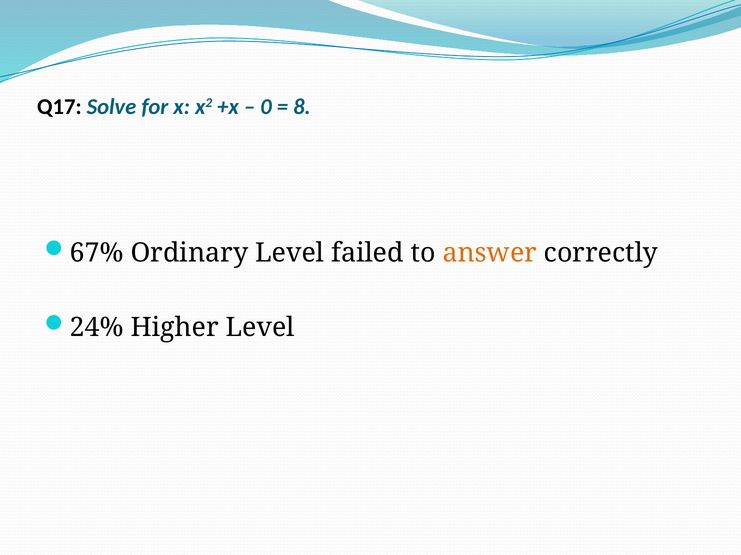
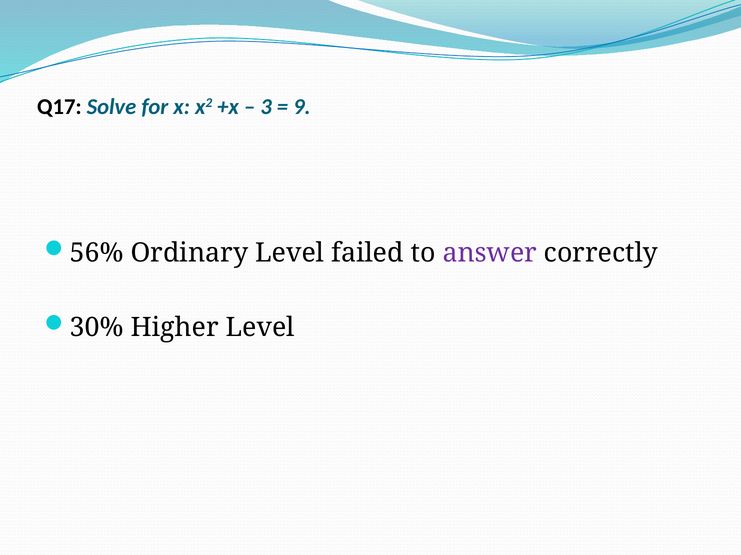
0: 0 -> 3 (266, 107)
8: 8 -> 9 (302, 107)
67%: 67% -> 56% (97, 253)
answer colour: orange -> purple (490, 253)
24%: 24% -> 30% (97, 328)
